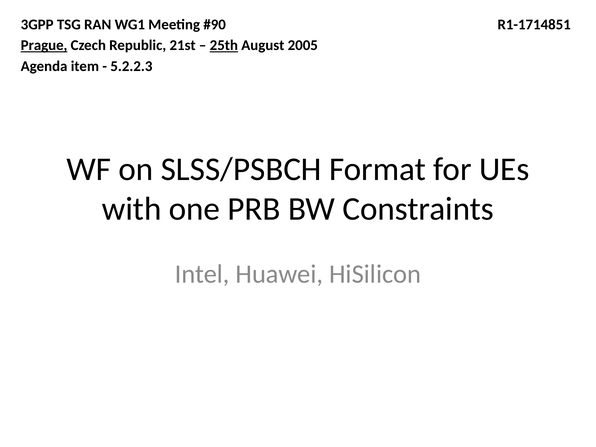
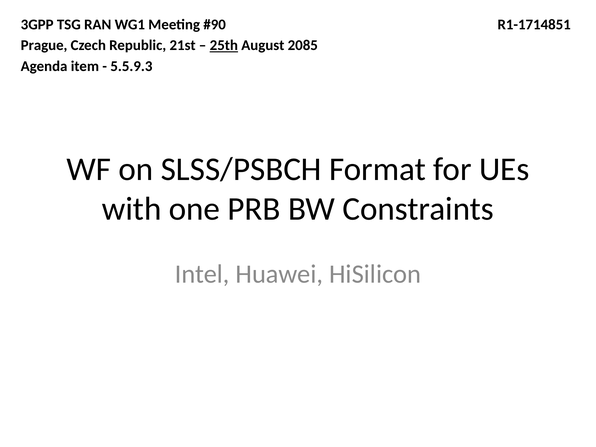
Prague underline: present -> none (44, 45)
2005: 2005 -> 2085 (303, 45)
5.2.2.3: 5.2.2.3 -> 5.5.9.3 (131, 66)
